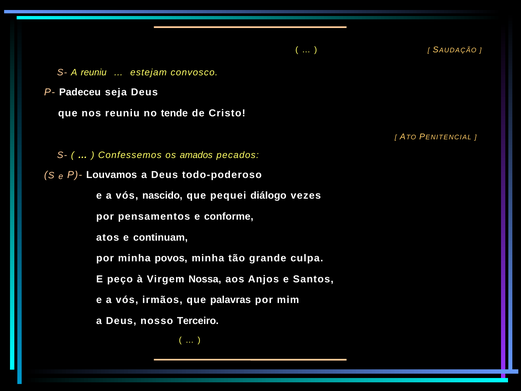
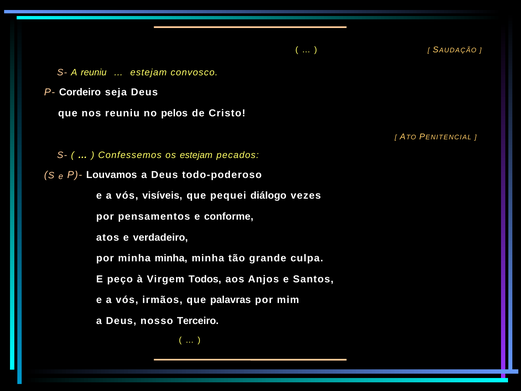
Padeceu: Padeceu -> Cordeiro (80, 92)
tende: tende -> pelos (174, 113)
os amados: amados -> estejam (196, 155)
nascido: nascido -> visíveis (162, 196)
continuam: continuam -> verdadeiro (160, 237)
por minha povos: povos -> minha (171, 258)
Nossa: Nossa -> Todos (205, 279)
